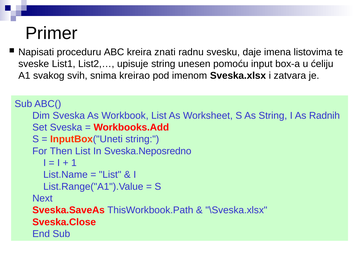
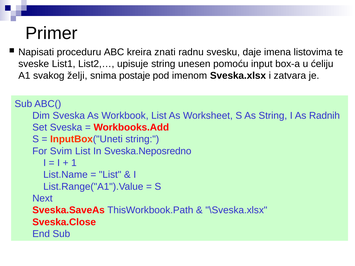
svih: svih -> želji (77, 76)
kreirao: kreirao -> postaje (135, 76)
Then: Then -> Svim (61, 151)
